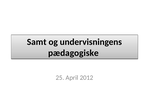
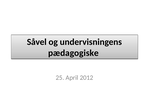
Samt: Samt -> Såvel (37, 42)
